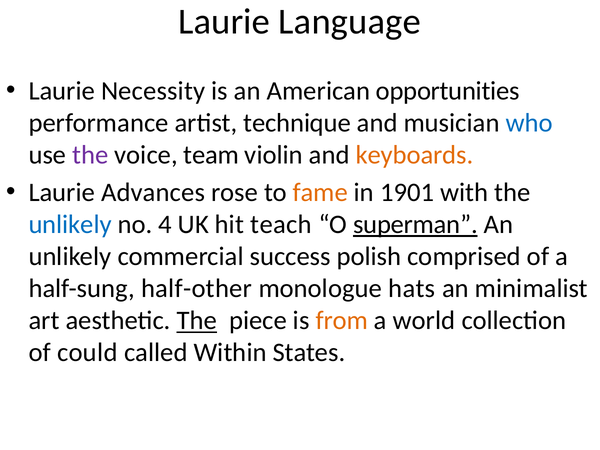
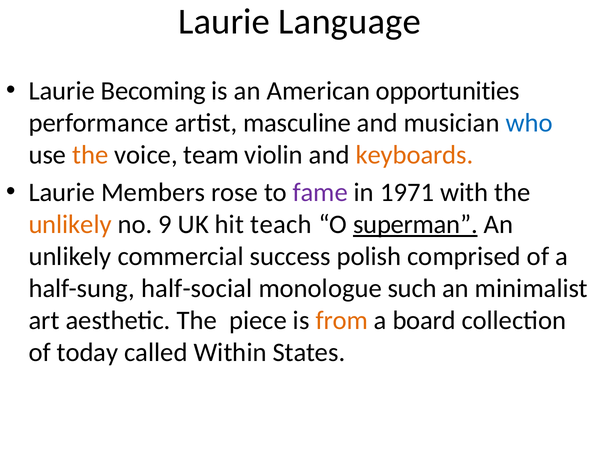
Necessity: Necessity -> Becoming (153, 91)
technique: technique -> masculine (297, 123)
the colour: purple -> orange (90, 155)
Advances: Advances -> Members (153, 192)
fame colour: orange -> purple (320, 192)
1901: 1901 -> 1971 (407, 192)
unlikely colour: blue -> orange (70, 224)
4: 4 -> 9 (165, 224)
half-other: half-other -> half-social (197, 289)
hats: hats -> such (412, 289)
The underline: present -> none (197, 321)
world: world -> board (424, 321)
could: could -> today (87, 353)
